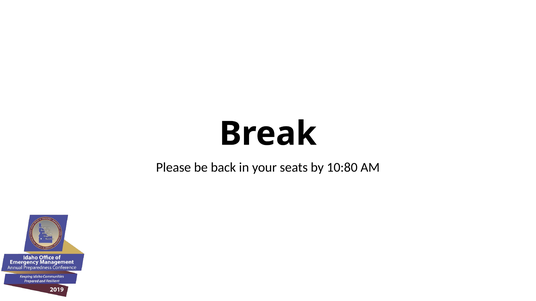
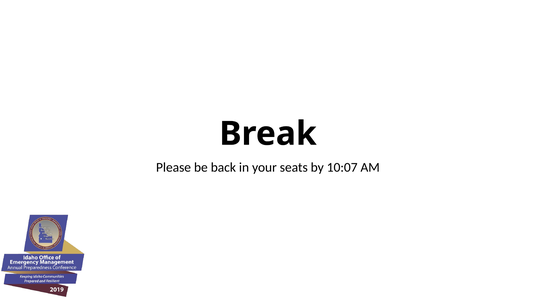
10:80: 10:80 -> 10:07 (342, 168)
